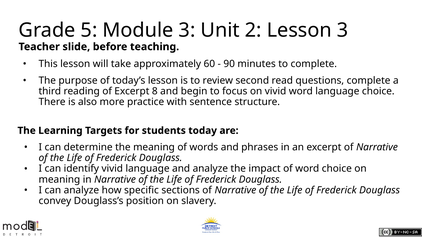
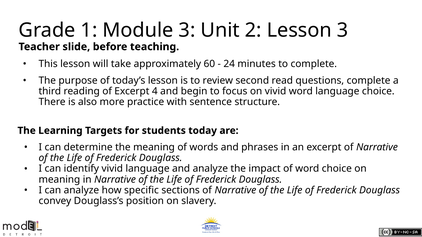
5: 5 -> 1 (89, 30)
90: 90 -> 24 (229, 64)
8: 8 -> 4 (155, 91)
